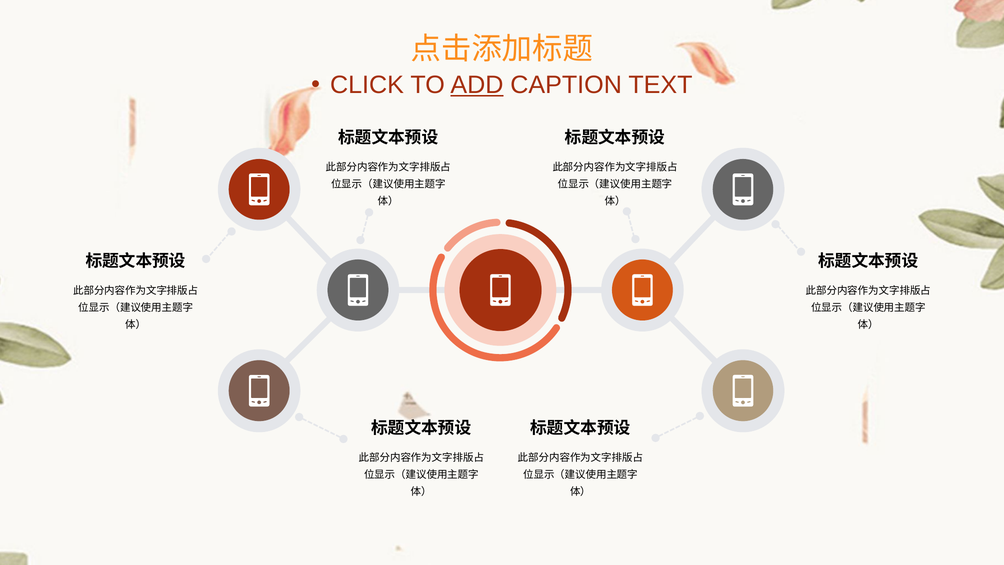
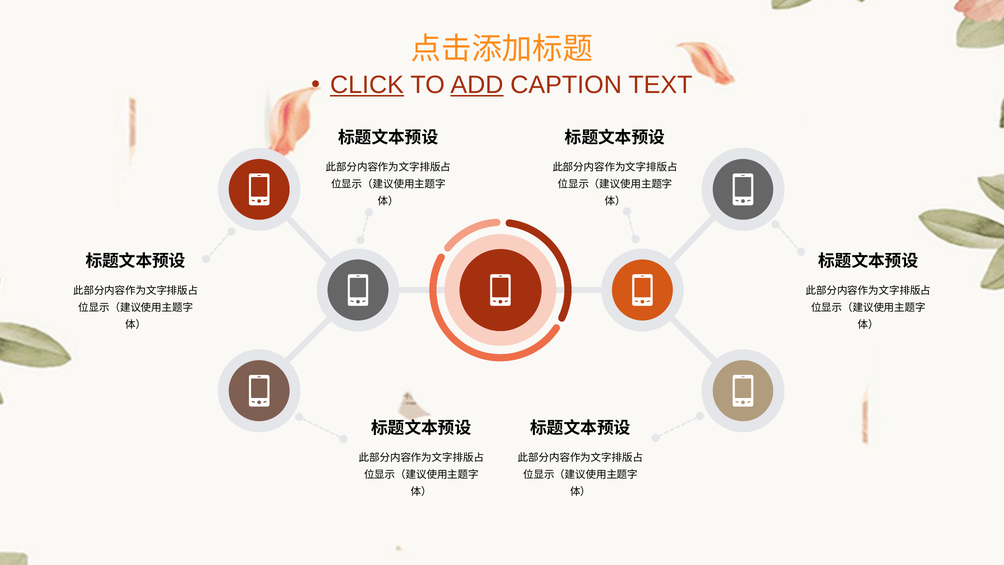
CLICK underline: none -> present (367, 85)
